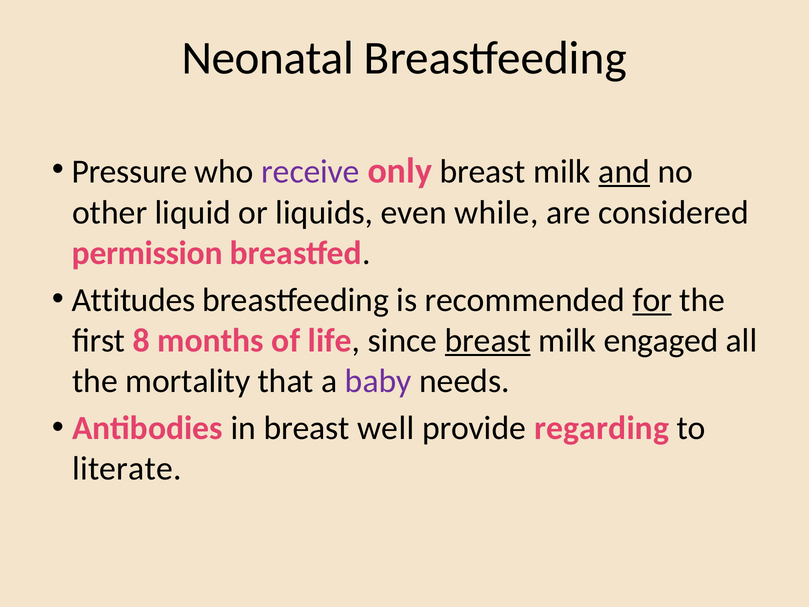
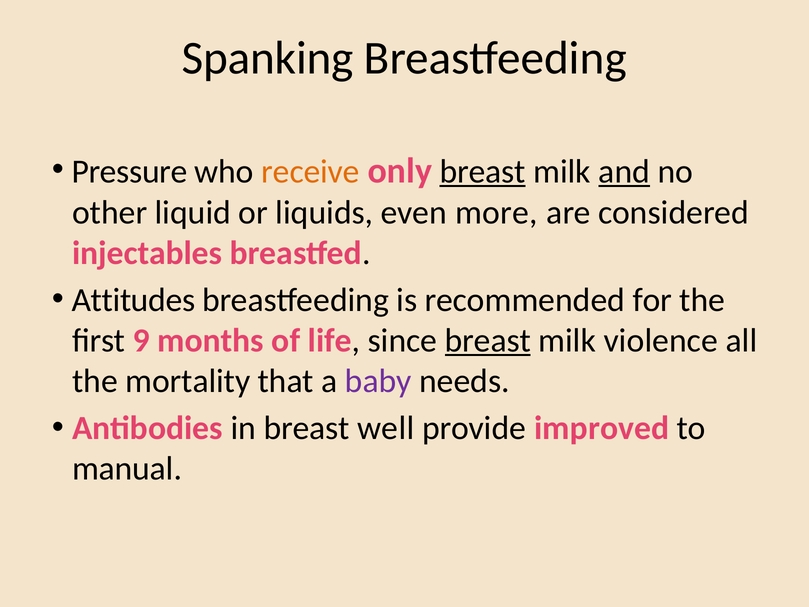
Neonatal: Neonatal -> Spanking (268, 58)
receive colour: purple -> orange (310, 172)
breast underline: none -> present (483, 172)
while: while -> more (496, 212)
permission: permission -> injectables (147, 253)
for underline: present -> none (652, 300)
8: 8 -> 9 (141, 341)
engaged: engaged -> violence (661, 341)
regarding: regarding -> improved (602, 428)
literate: literate -> manual (127, 469)
